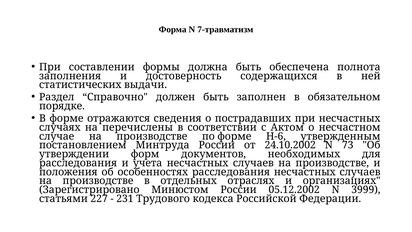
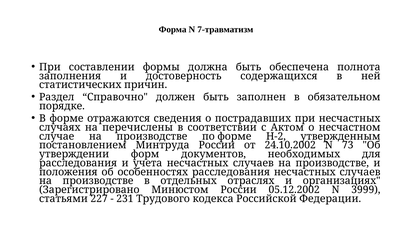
выдачи: выдачи -> причин (146, 85)
Н-6: Н-6 -> Н-2 (276, 136)
